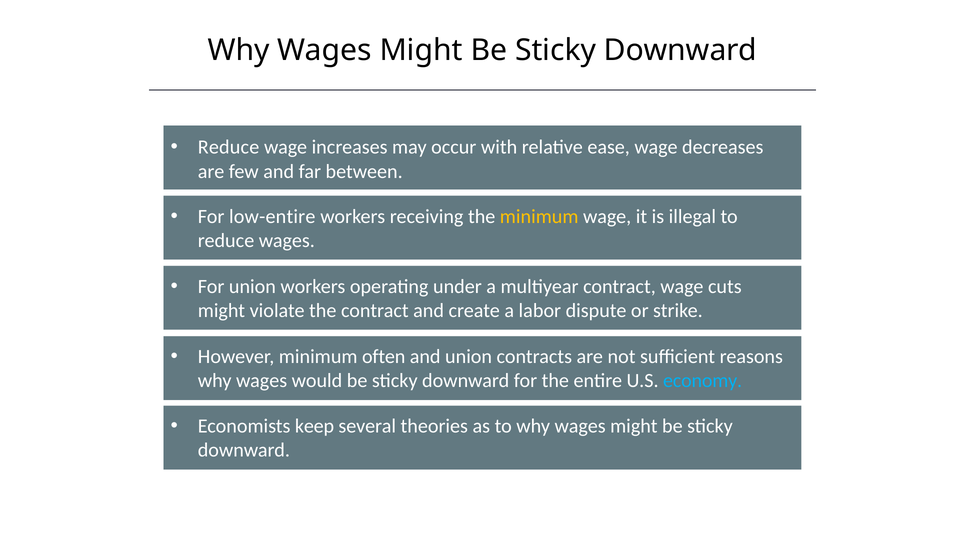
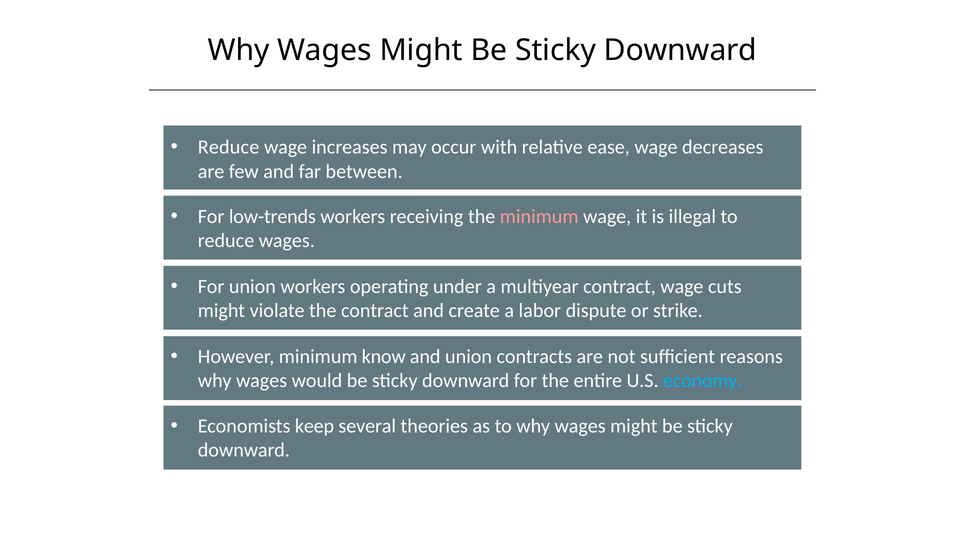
low-entire: low-entire -> low-trends (272, 217)
minimum colour: yellow -> pink (539, 217)
often: often -> know (384, 357)
